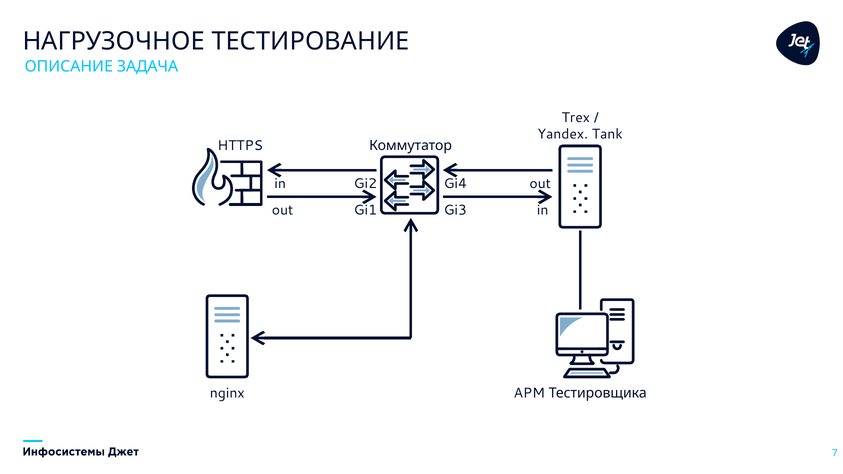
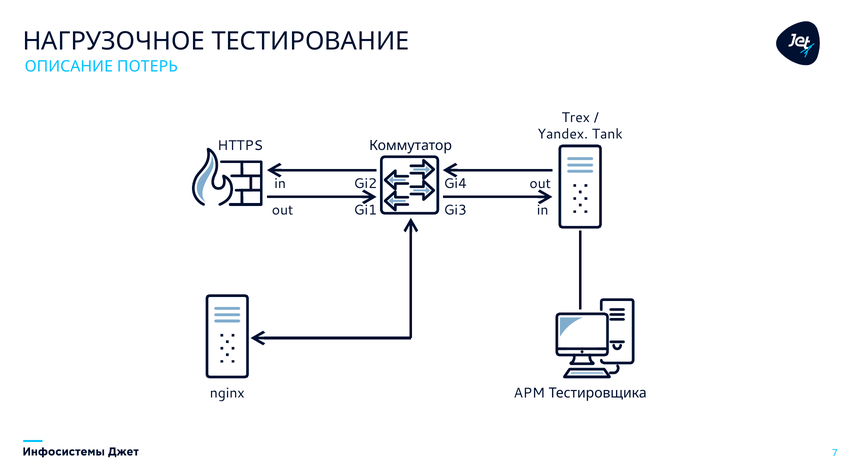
ЗАДАЧА: ЗАДАЧА -> ПОТЕРЬ (147, 67)
